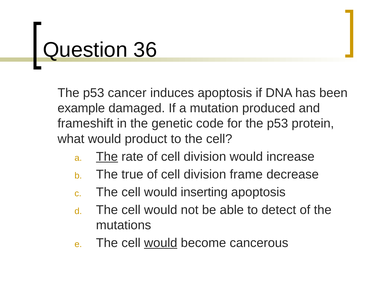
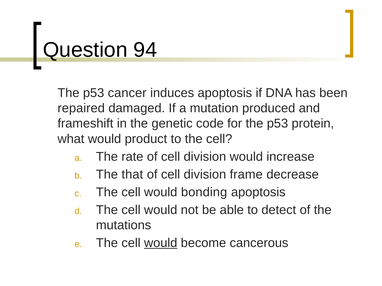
36: 36 -> 94 (145, 50)
example: example -> repaired (81, 108)
The underline: present -> none (107, 157)
true: true -> that (132, 175)
inserting: inserting -> bonding (204, 193)
